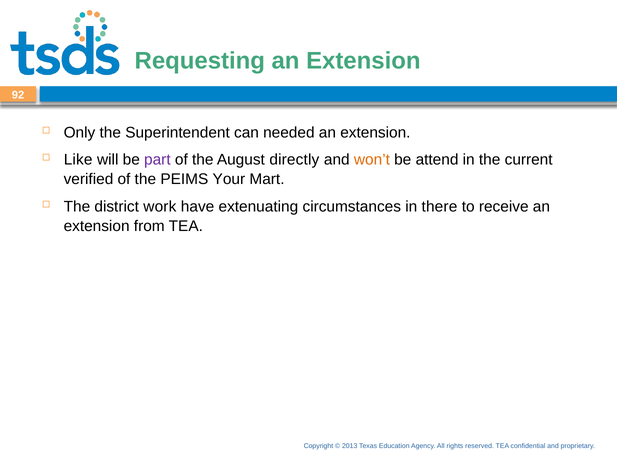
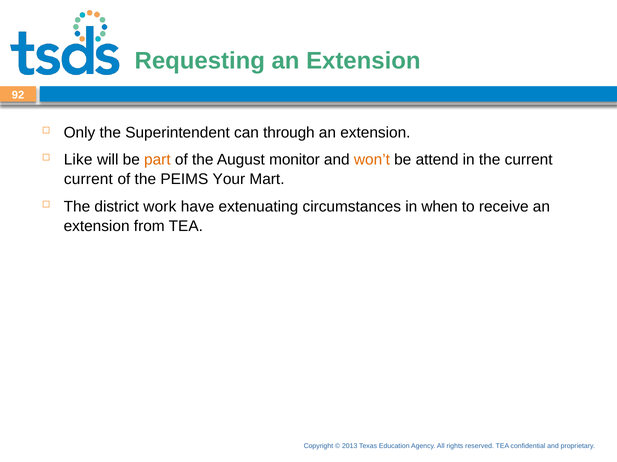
needed: needed -> through (289, 133)
part colour: purple -> orange (157, 160)
directly: directly -> monitor (294, 160)
verified: verified -> current (88, 180)
there: there -> when (440, 207)
